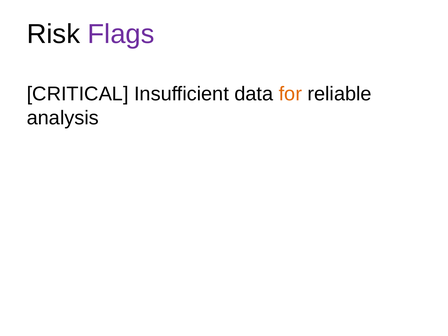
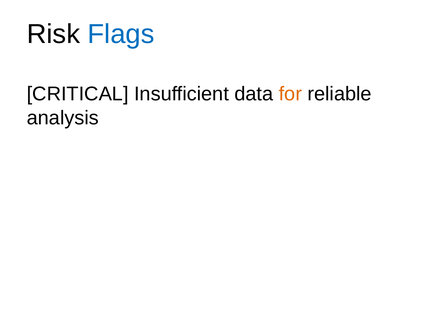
Flags colour: purple -> blue (121, 34)
